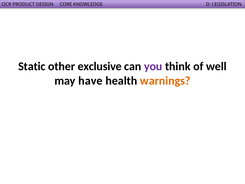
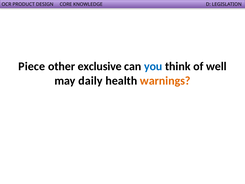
Static: Static -> Piece (32, 66)
you colour: purple -> blue (153, 66)
have: have -> daily (90, 81)
